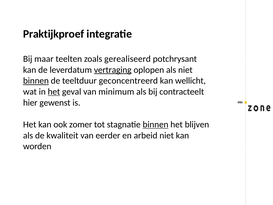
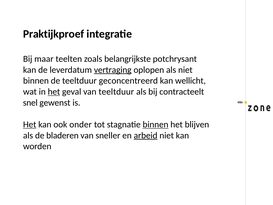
gerealiseerd: gerealiseerd -> belangrijkste (128, 59)
binnen underline: present -> none (36, 81)
van minimum: minimum -> teeltduur (116, 92)
hier: hier -> snel (30, 102)
Het underline: none -> present (30, 124)
zomer: zomer -> onder (81, 124)
kwaliteit: kwaliteit -> bladeren (62, 135)
eerder: eerder -> sneller (108, 135)
arbeid underline: none -> present (146, 135)
